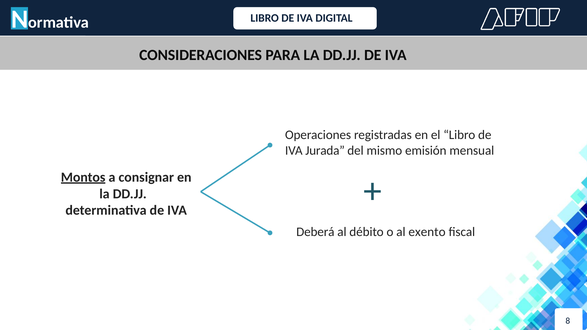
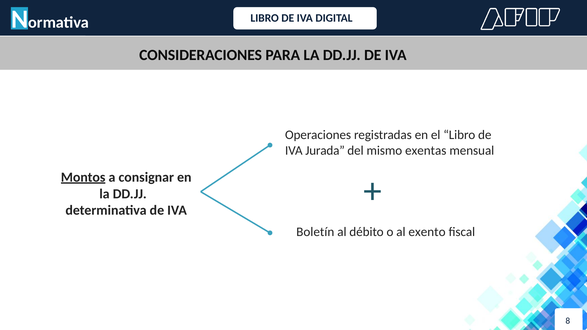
emisión: emisión -> exentas (426, 151)
Deberá: Deberá -> Boletín (315, 232)
